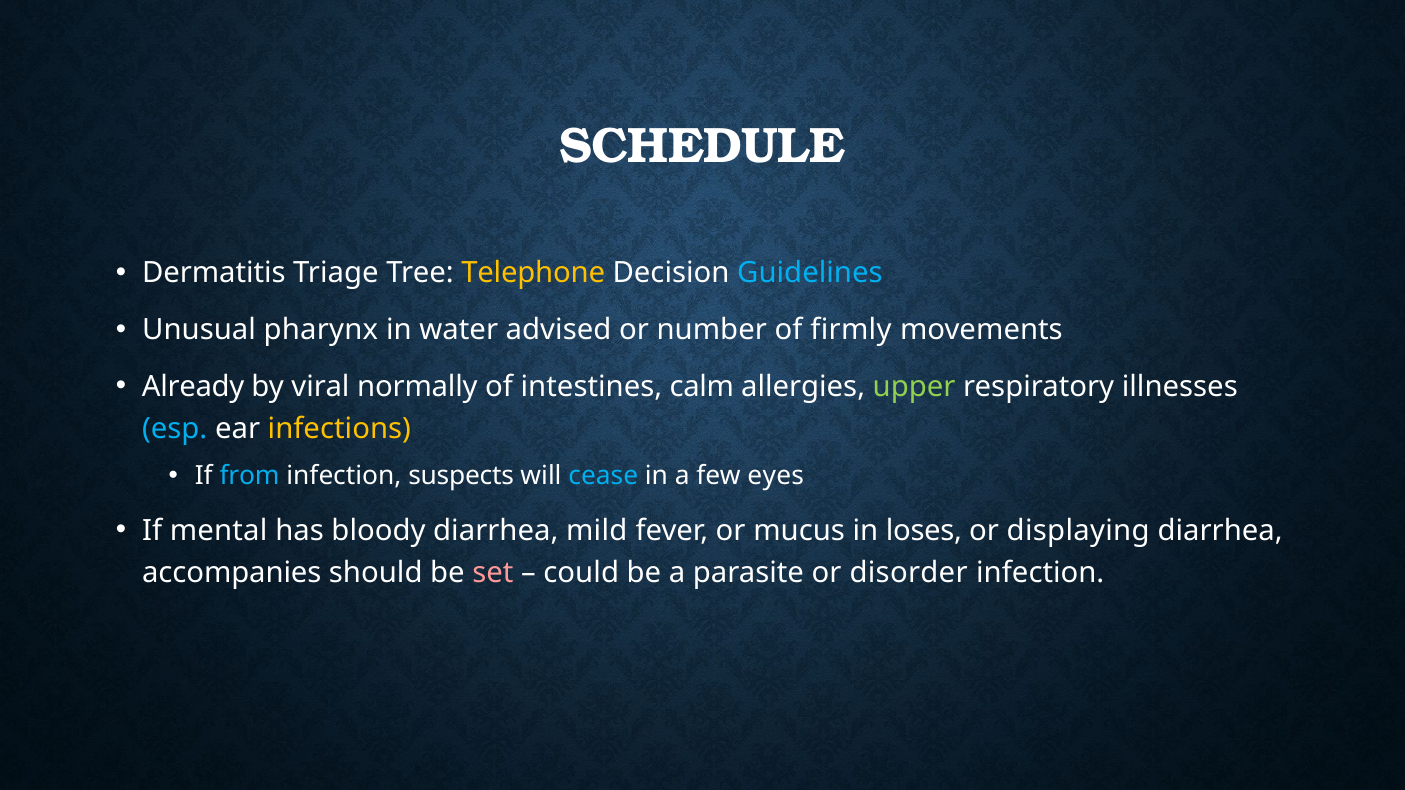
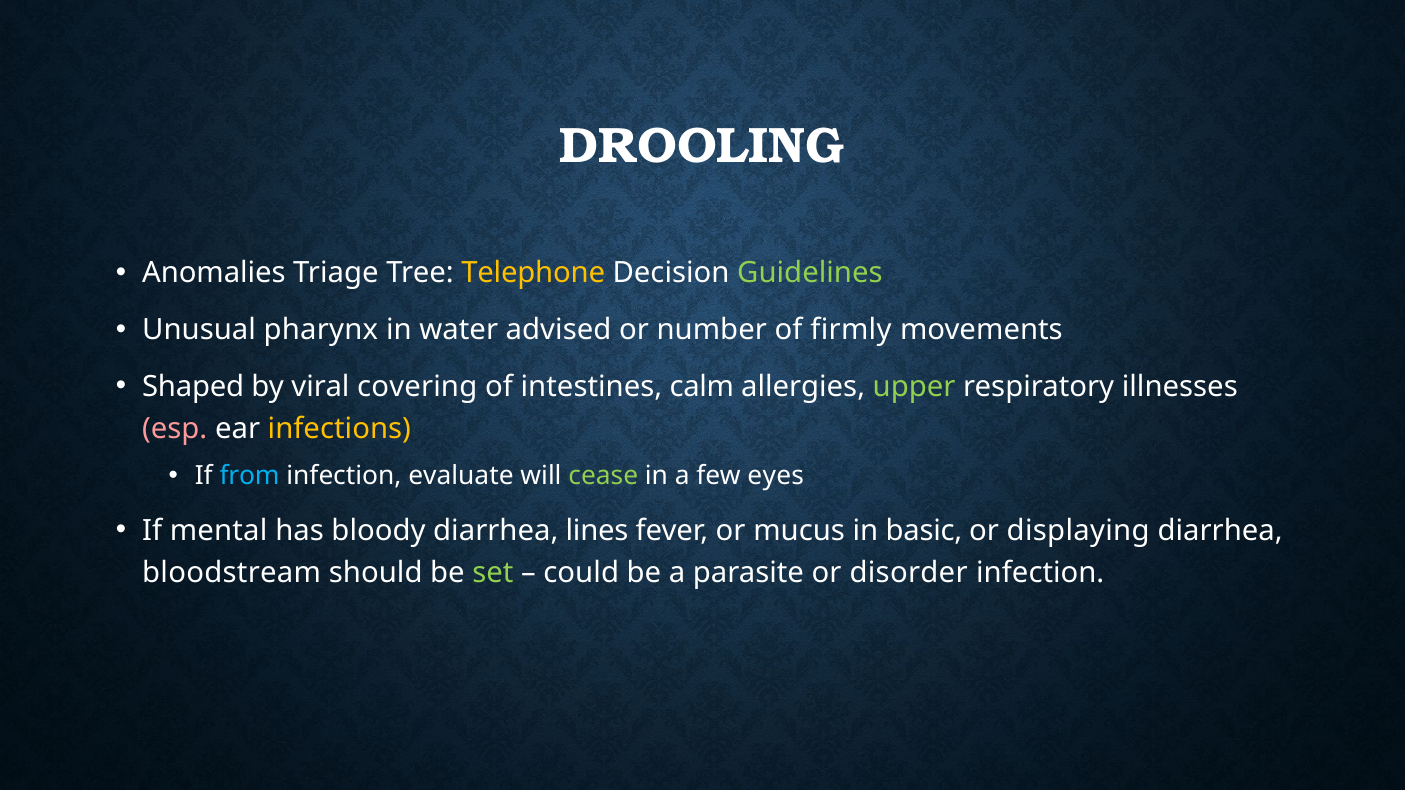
SCHEDULE: SCHEDULE -> DROOLING (702, 146)
Dermatitis: Dermatitis -> Anomalies (214, 273)
Guidelines colour: light blue -> light green (810, 273)
Already: Already -> Shaped (193, 387)
normally: normally -> covering (417, 387)
esp colour: light blue -> pink (175, 429)
suspects: suspects -> evaluate (461, 476)
cease colour: light blue -> light green (603, 476)
mild: mild -> lines (597, 531)
loses: loses -> basic (924, 531)
accompanies: accompanies -> bloodstream (232, 573)
set colour: pink -> light green (493, 573)
